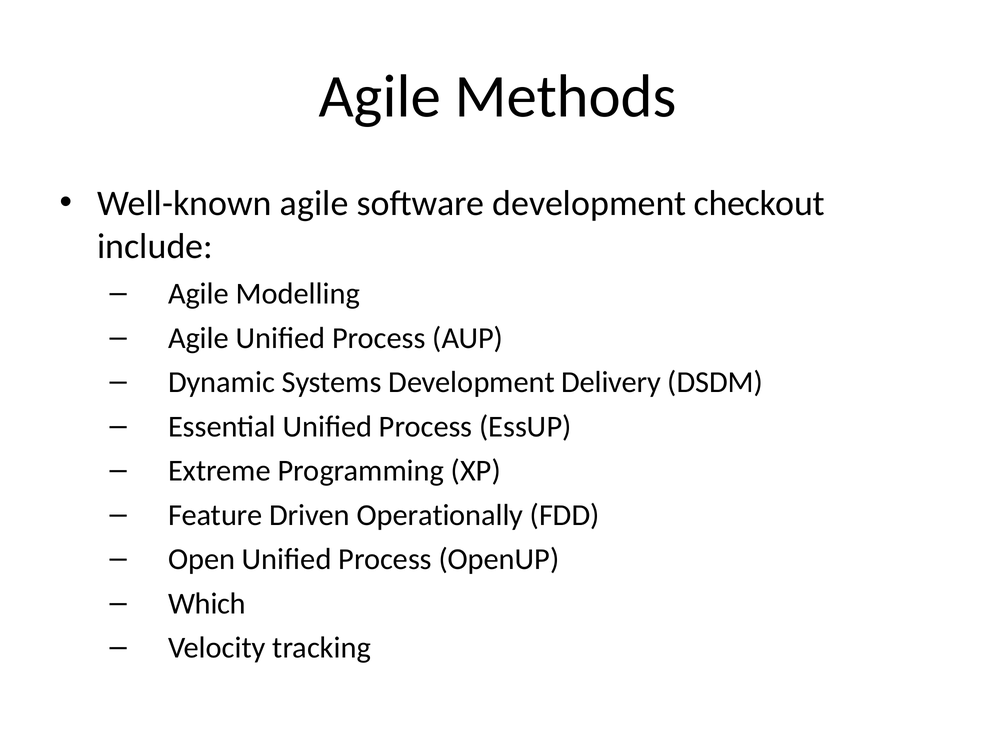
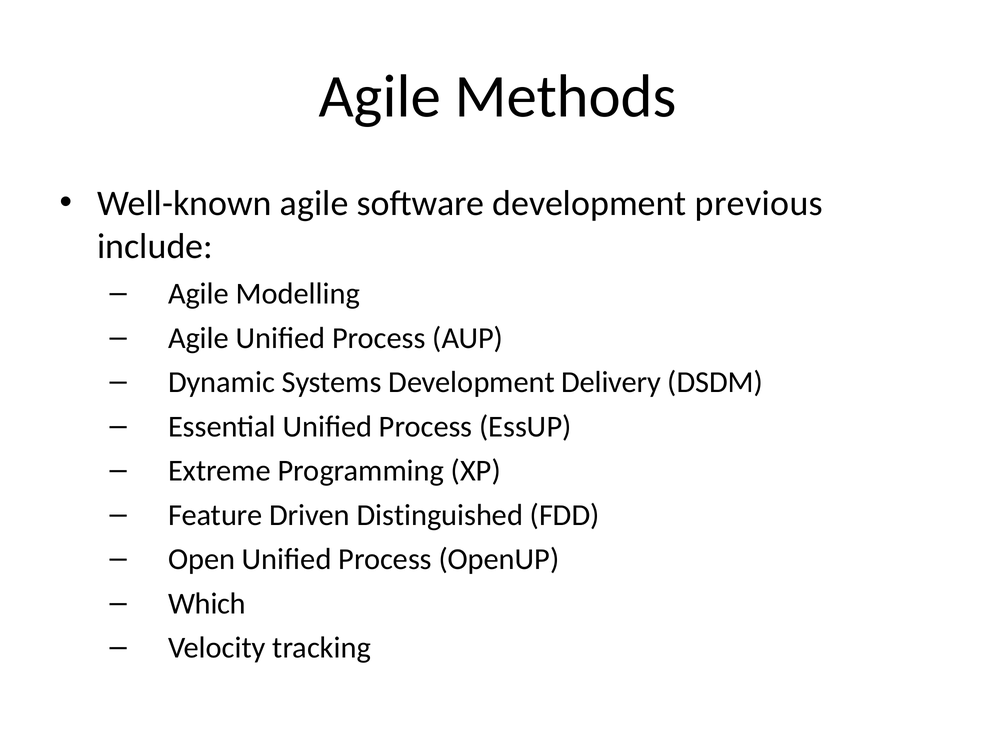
checkout: checkout -> previous (759, 203)
Operationally: Operationally -> Distinguished (440, 515)
